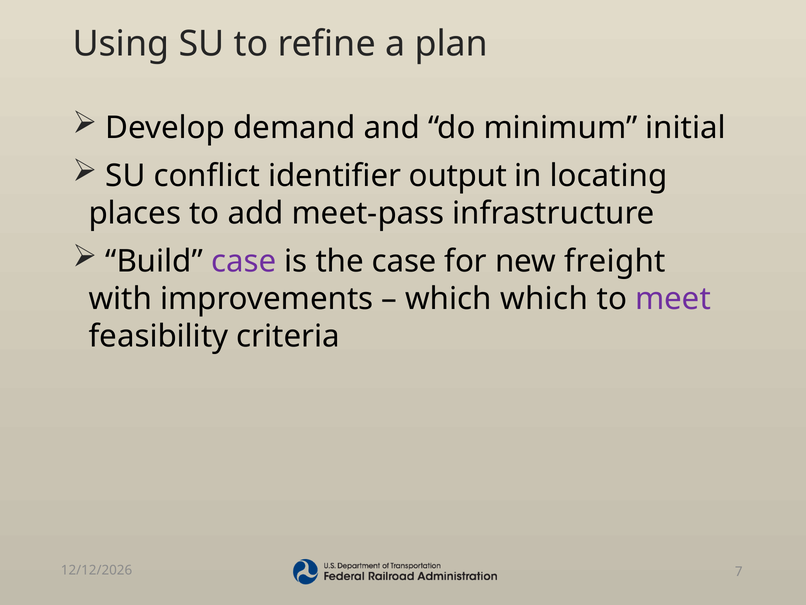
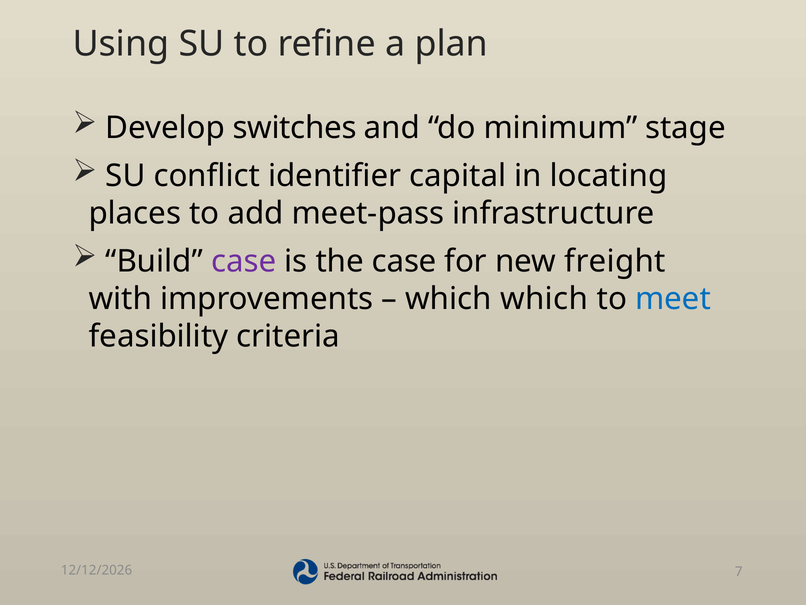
demand: demand -> switches (295, 128)
initial: initial -> stage (686, 128)
output: output -> capital (458, 176)
meet colour: purple -> blue (673, 299)
